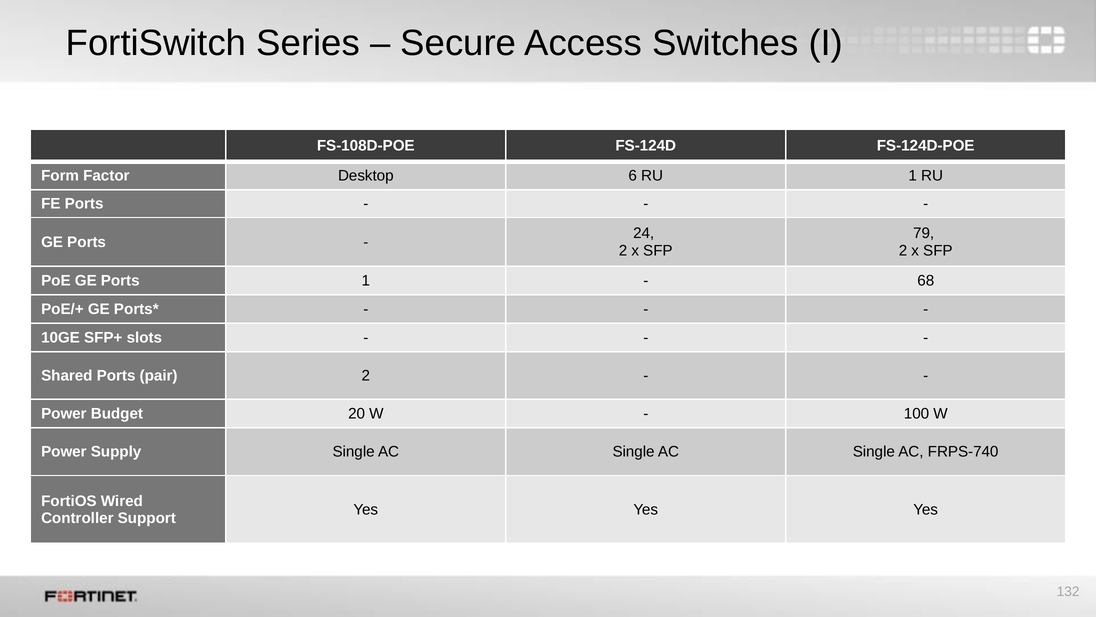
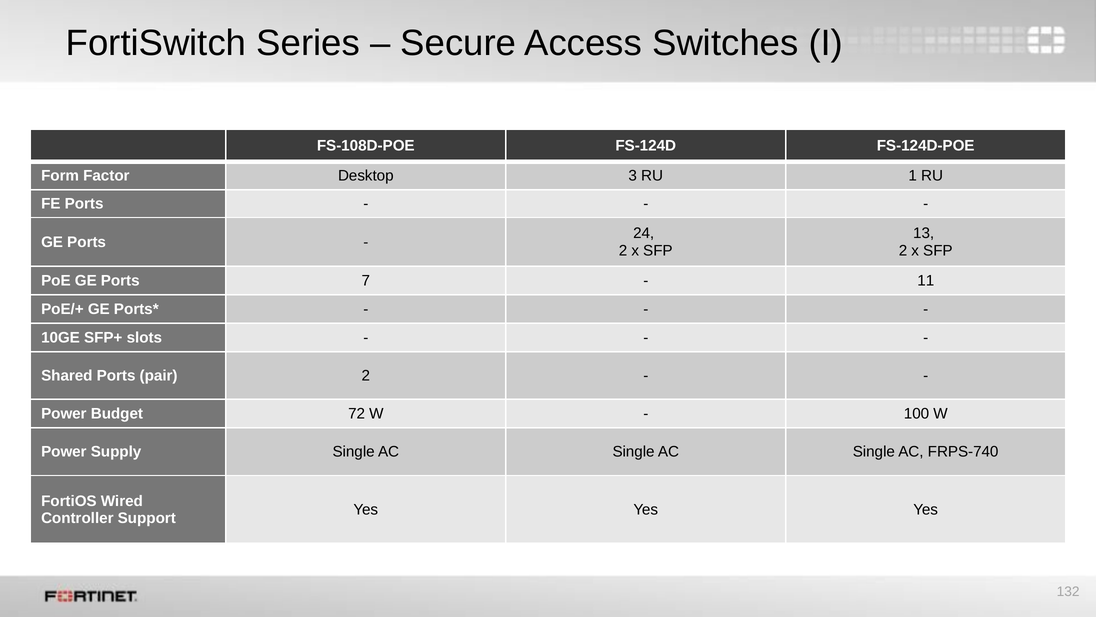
6: 6 -> 3 (633, 176)
79: 79 -> 13 (924, 233)
Ports 1: 1 -> 7 (366, 280)
68: 68 -> 11 (926, 280)
20: 20 -> 72 (357, 413)
